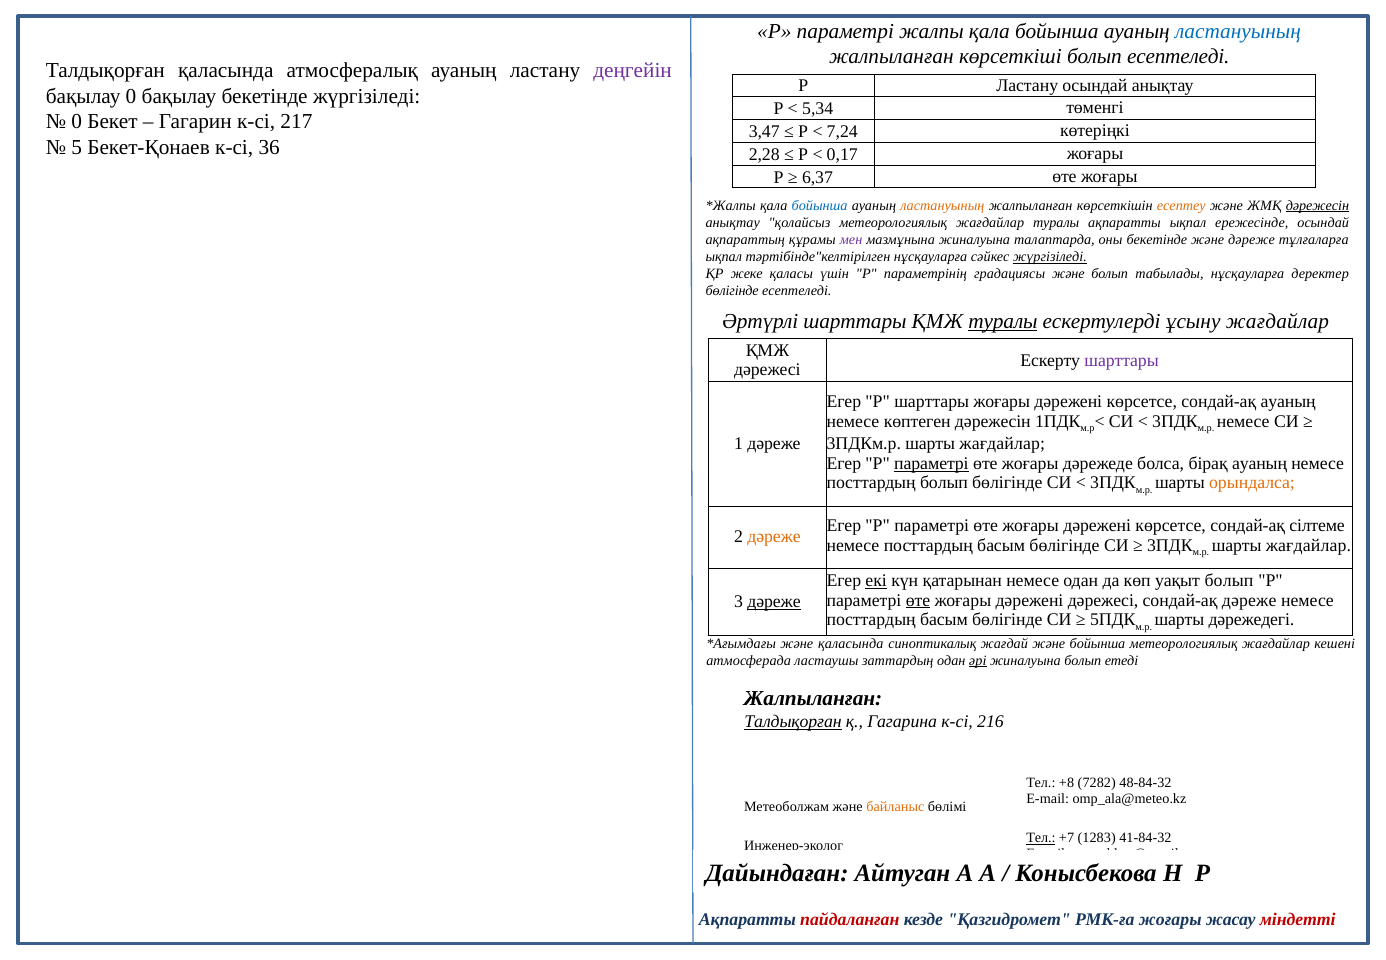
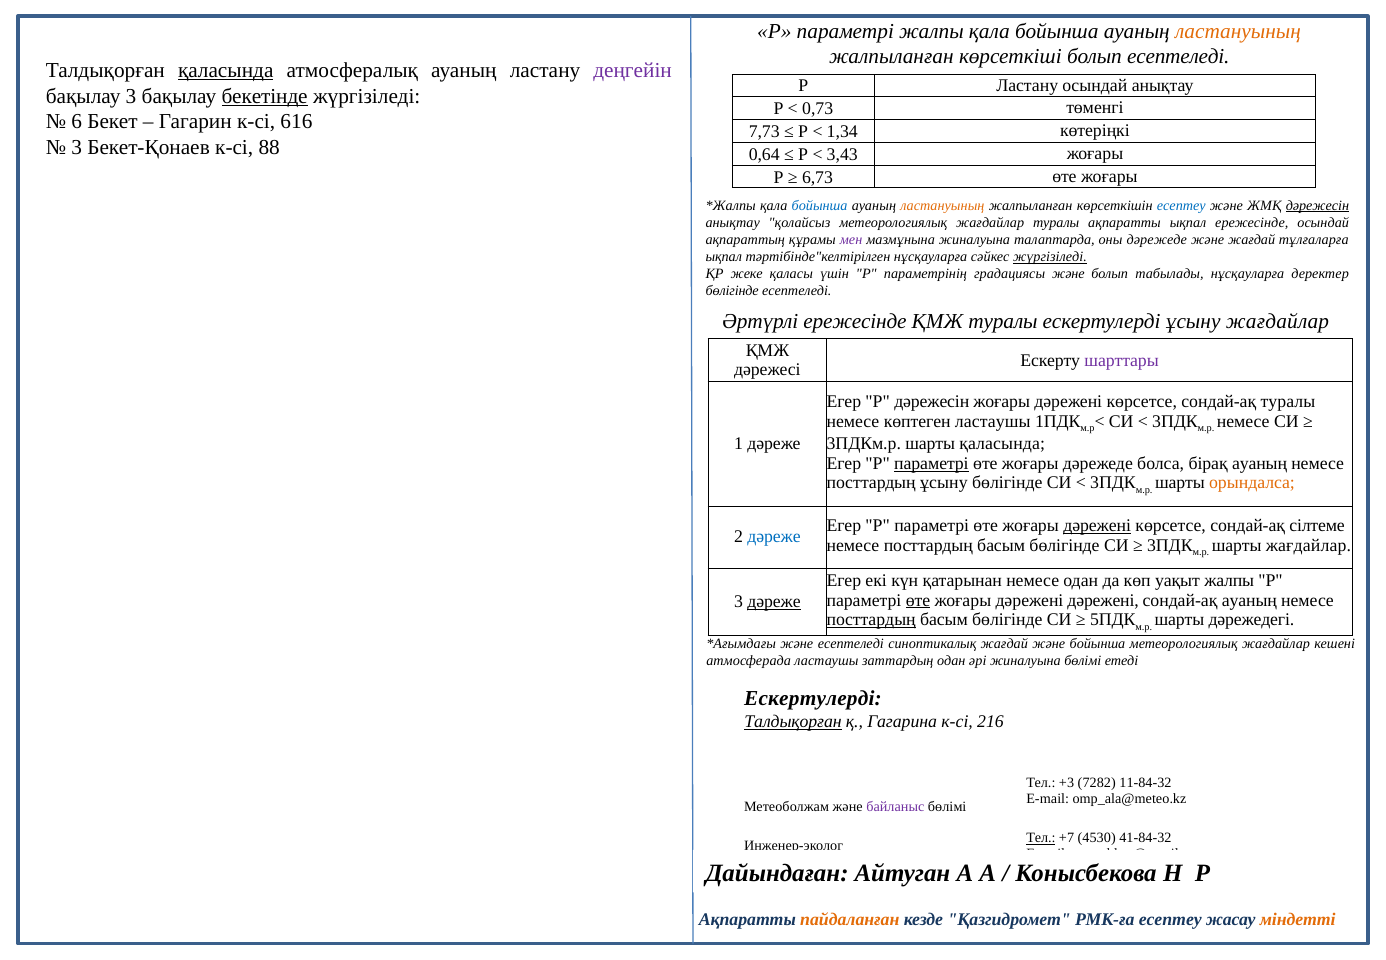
ластануының colour: blue -> orange (1238, 31)
қаласында underline: none -> present (226, 70)
бақылау 0: 0 -> 3 (131, 96)
бекетінде underline: none -> present (265, 96)
5,34: 5,34 -> 0,73 (818, 108)
0: 0 -> 6 (77, 122)
217: 217 -> 616 (296, 122)
3,47: 3,47 -> 7,73 (764, 131)
7,24: 7,24 -> 1,34 (842, 131)
5: 5 -> 3 (77, 147)
36: 36 -> 88 (269, 147)
2,28: 2,28 -> 0,64 (764, 154)
0,17: 0,17 -> 3,43 (842, 154)
6,37: 6,37 -> 6,73 (818, 177)
есептеу colour: orange -> blue (1181, 206)
оны бекетінде: бекетінде -> дәрежеде (1157, 240)
және дәреже: дәреже -> жағдай (1252, 240)
Әртүрлі шарттары: шарттары -> ережесінде (855, 321)
туралы underline: present -> none (1003, 321)
Р шарттары: шарттары -> дәрежесін (932, 402)
сондай-ақ ауаның: ауаның -> туралы (1288, 402)
көптеген дәрежесін: дәрежесін -> ластаушы (993, 421)
3ПДКм.р шарты жағдайлар: жағдайлар -> қаласында (1002, 444)
посттардың болып: болып -> ұсыну (944, 483)
дәрежені underline: none -> present (1097, 526)
дәреже colour: orange -> blue (774, 537)
екі underline: present -> none (876, 580)
уақыт болып: болып -> жалпы (1229, 580)
дәрежені дәрежесі: дәрежесі -> дәрежені (1103, 600)
сондай-ақ дәреже: дәреже -> ауаның (1249, 600)
посттардың underline: none -> present (871, 620)
және қаласында: қаласында -> есептеледі (851, 643)
әрі underline: present -> none (978, 660)
жиналуына болып: болып -> бөлімі (1083, 660)
Жалпыланған: Жалпыланған -> Ескертулерді (813, 698)
+8: +8 -> +3 (1067, 782)
48-84-32: 48-84-32 -> 11-84-32 (1145, 782)
байланыс colour: orange -> purple (895, 806)
1283: 1283 -> 4530 (1097, 838)
пайдаланған colour: red -> orange (850, 919)
РМК-ға жоғары: жоғары -> есептеу (1170, 919)
міндетті colour: red -> orange (1298, 919)
